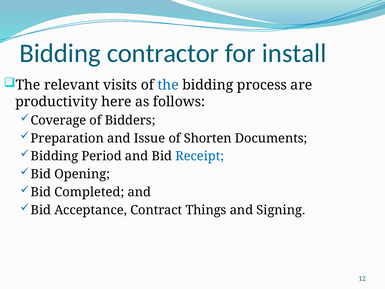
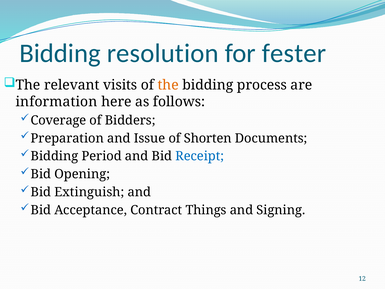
contractor: contractor -> resolution (163, 53)
install: install -> fester (294, 53)
the colour: blue -> orange (168, 85)
productivity: productivity -> information (56, 102)
Completed: Completed -> Extinguish (89, 192)
